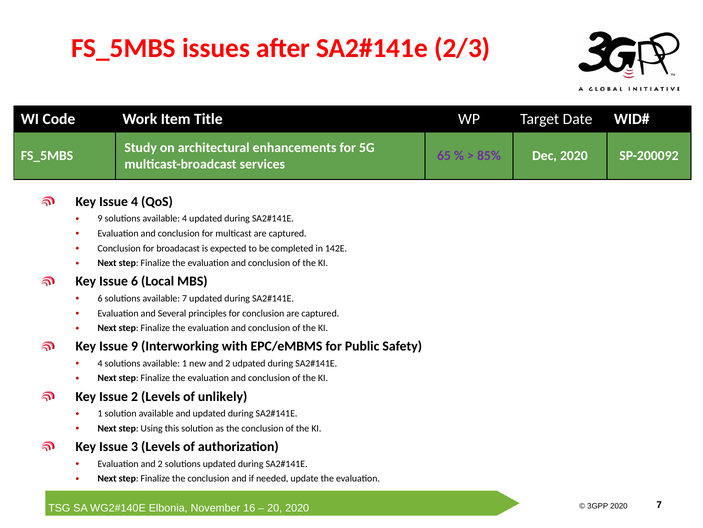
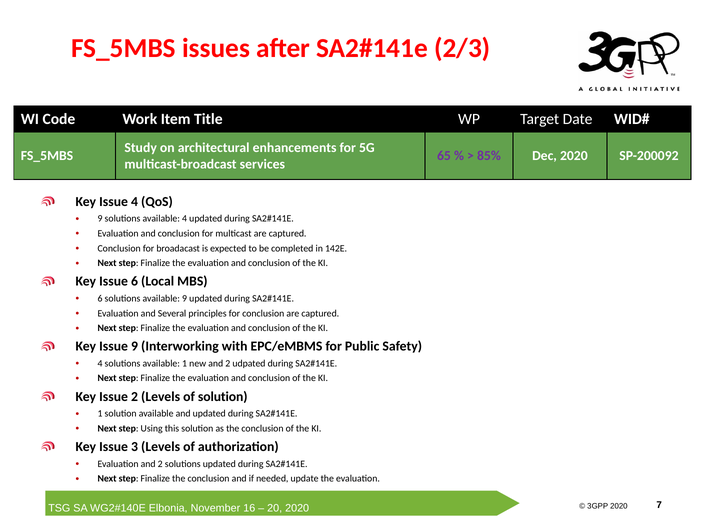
available 7: 7 -> 9 (185, 298)
of unlikely: unlikely -> solution (223, 396)
